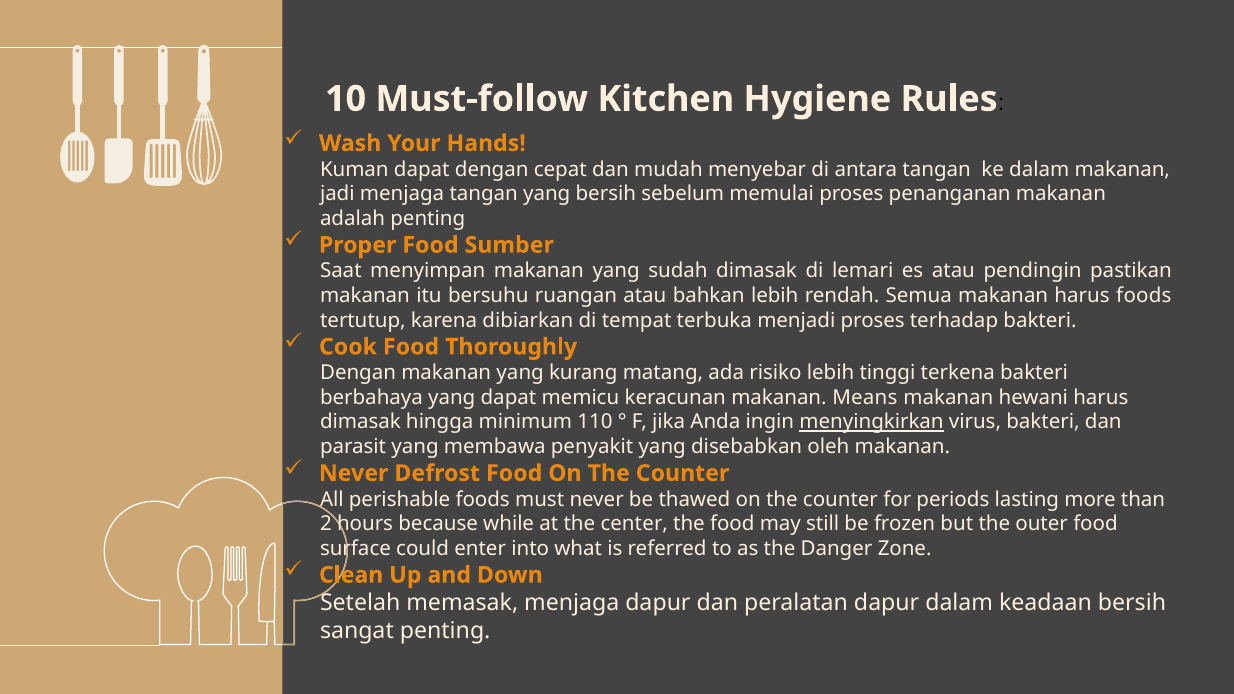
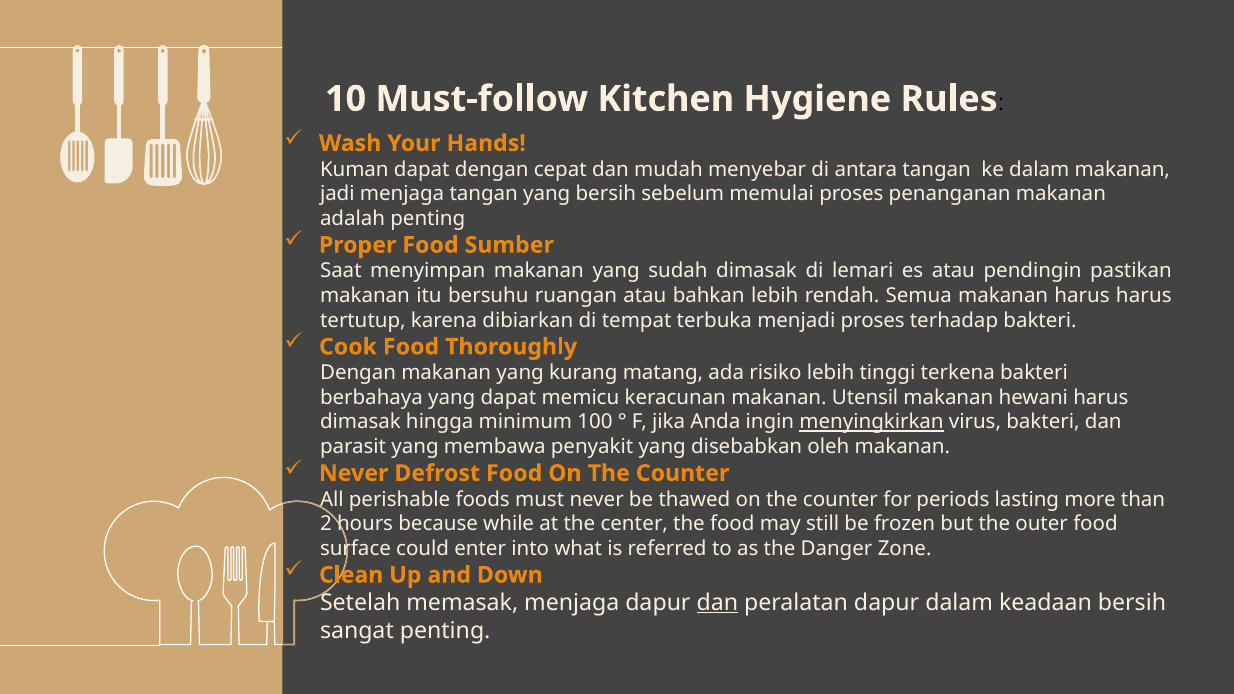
harus foods: foods -> harus (1144, 296)
Means: Means -> Utensil (865, 398)
110: 110 -> 100 (595, 422)
dan underline: none -> present (717, 603)
